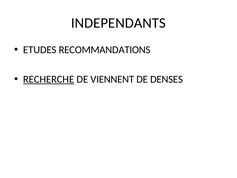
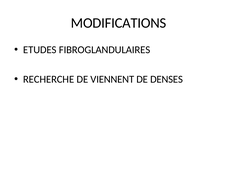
INDEPENDANTS: INDEPENDANTS -> MODIFICATIONS (119, 23)
RECOMMANDATIONS: RECOMMANDATIONS -> FIBROGLANDULAIRES (105, 50)
RECHERCHE underline: present -> none (49, 79)
